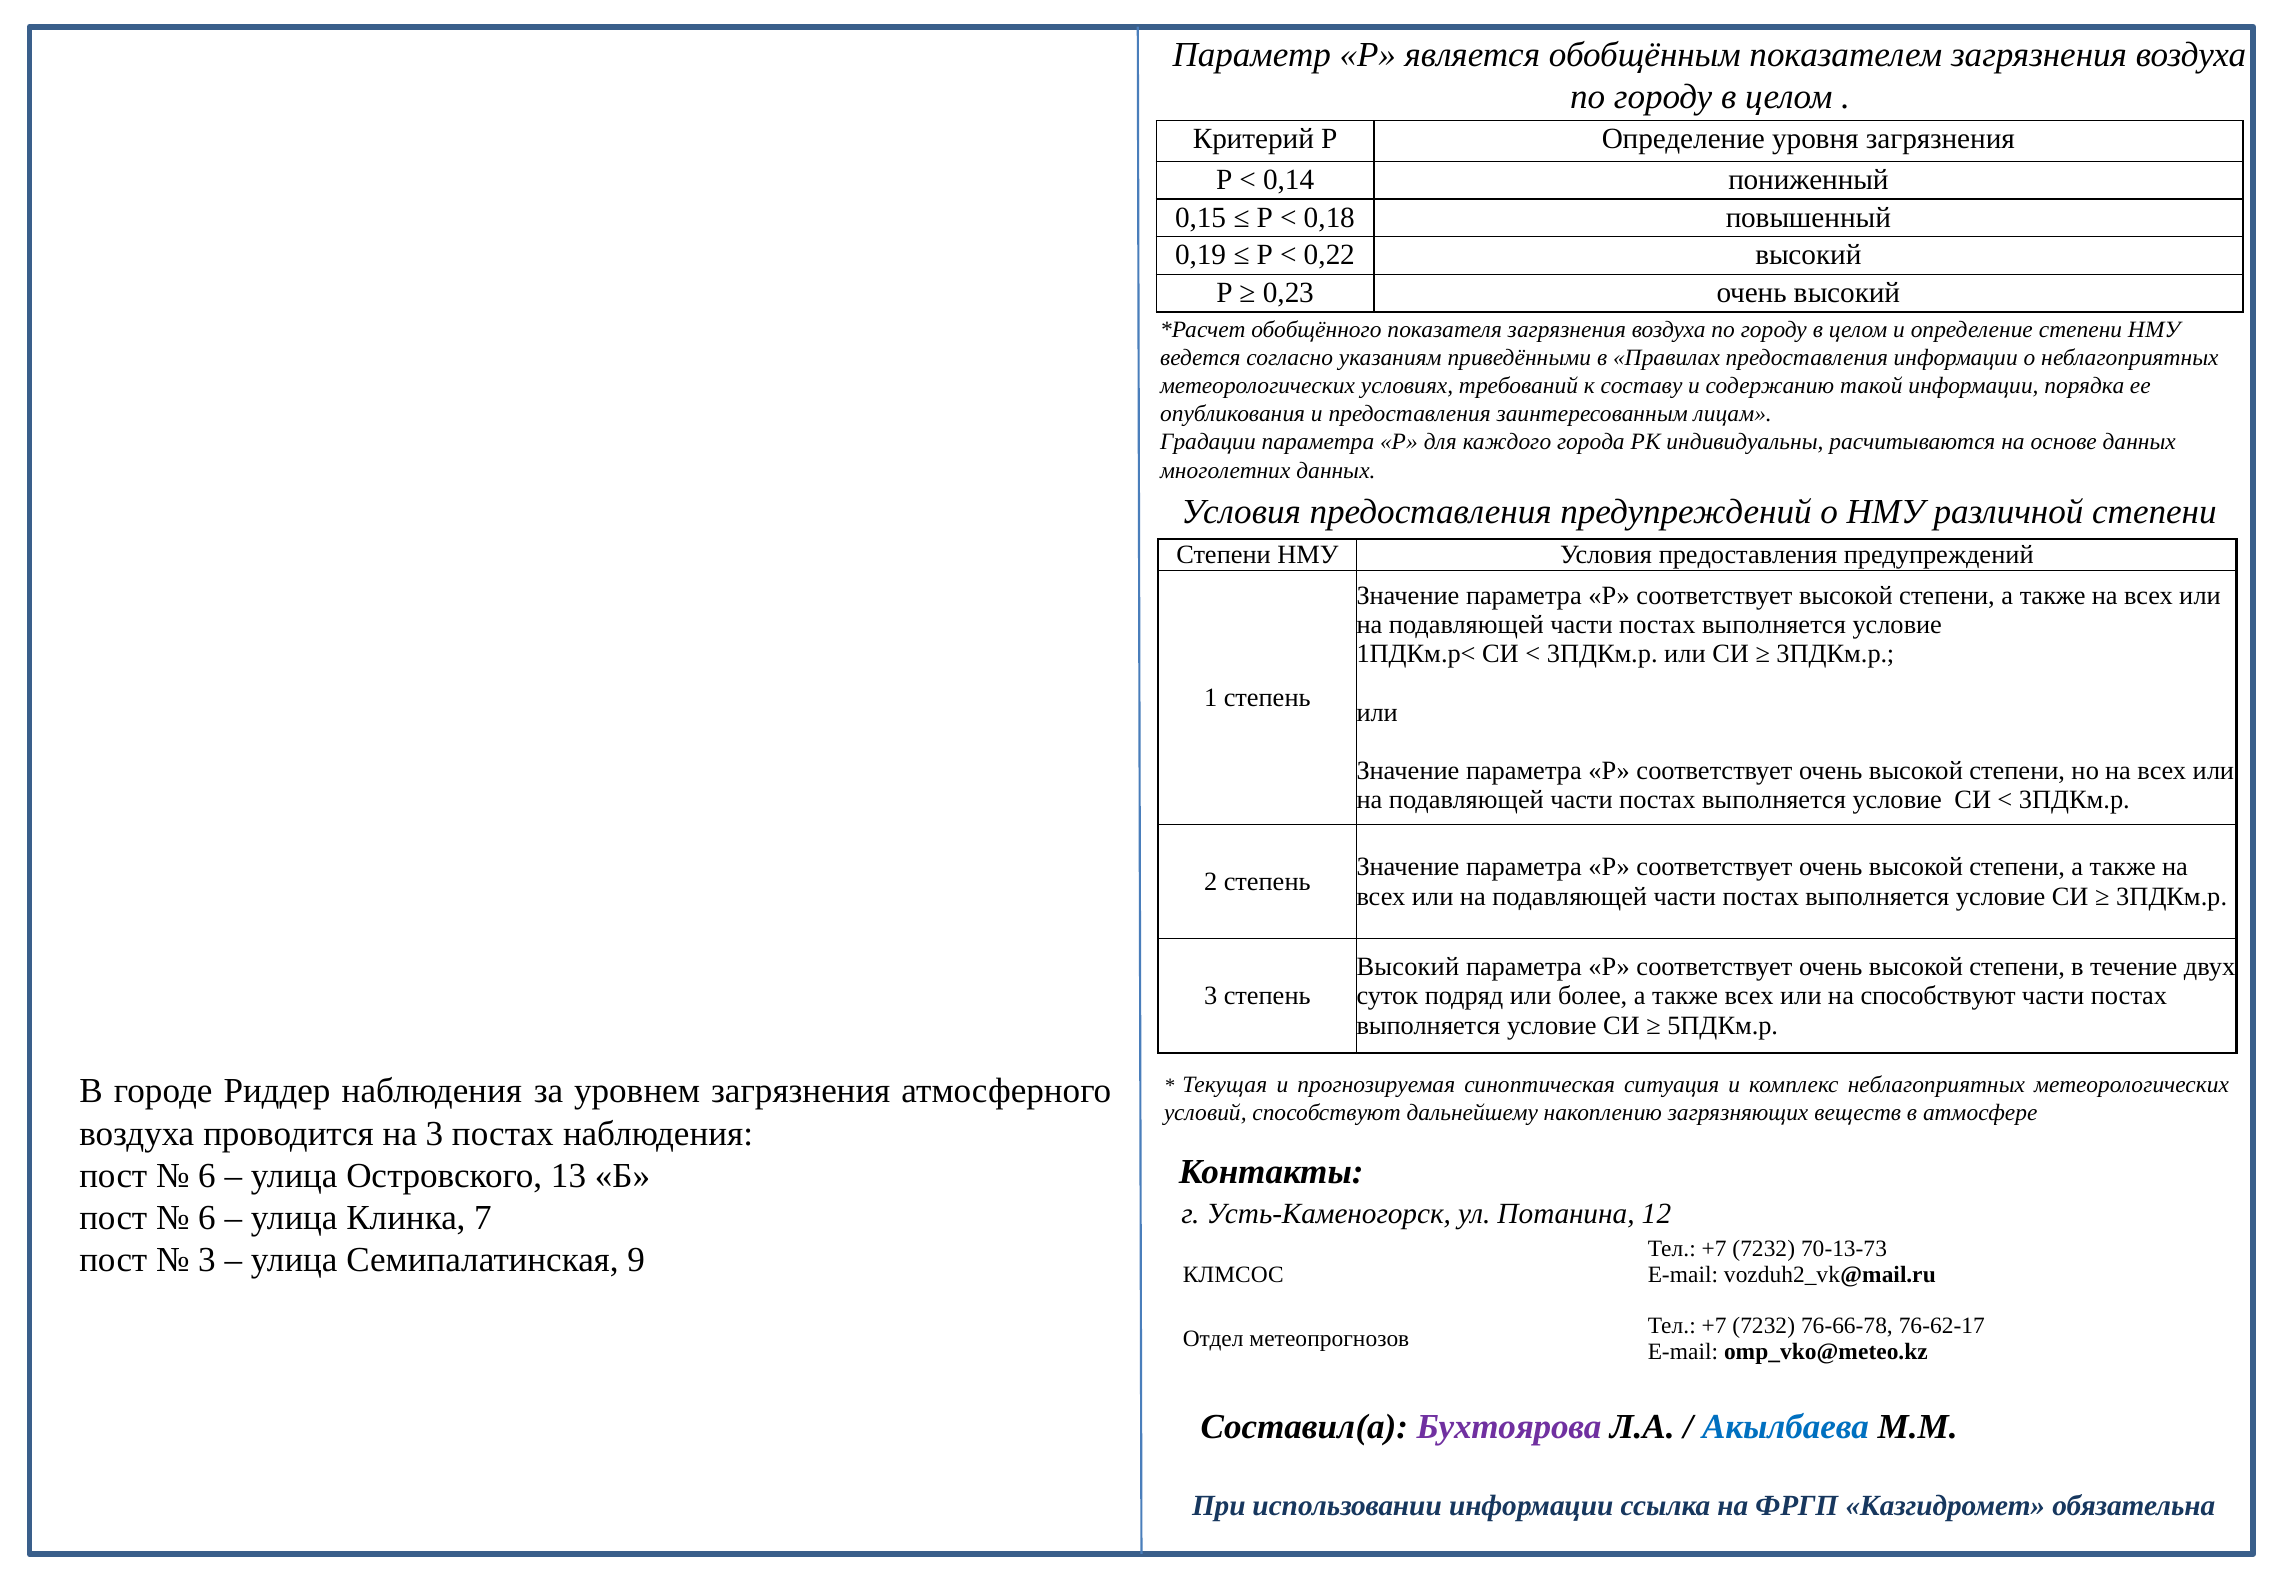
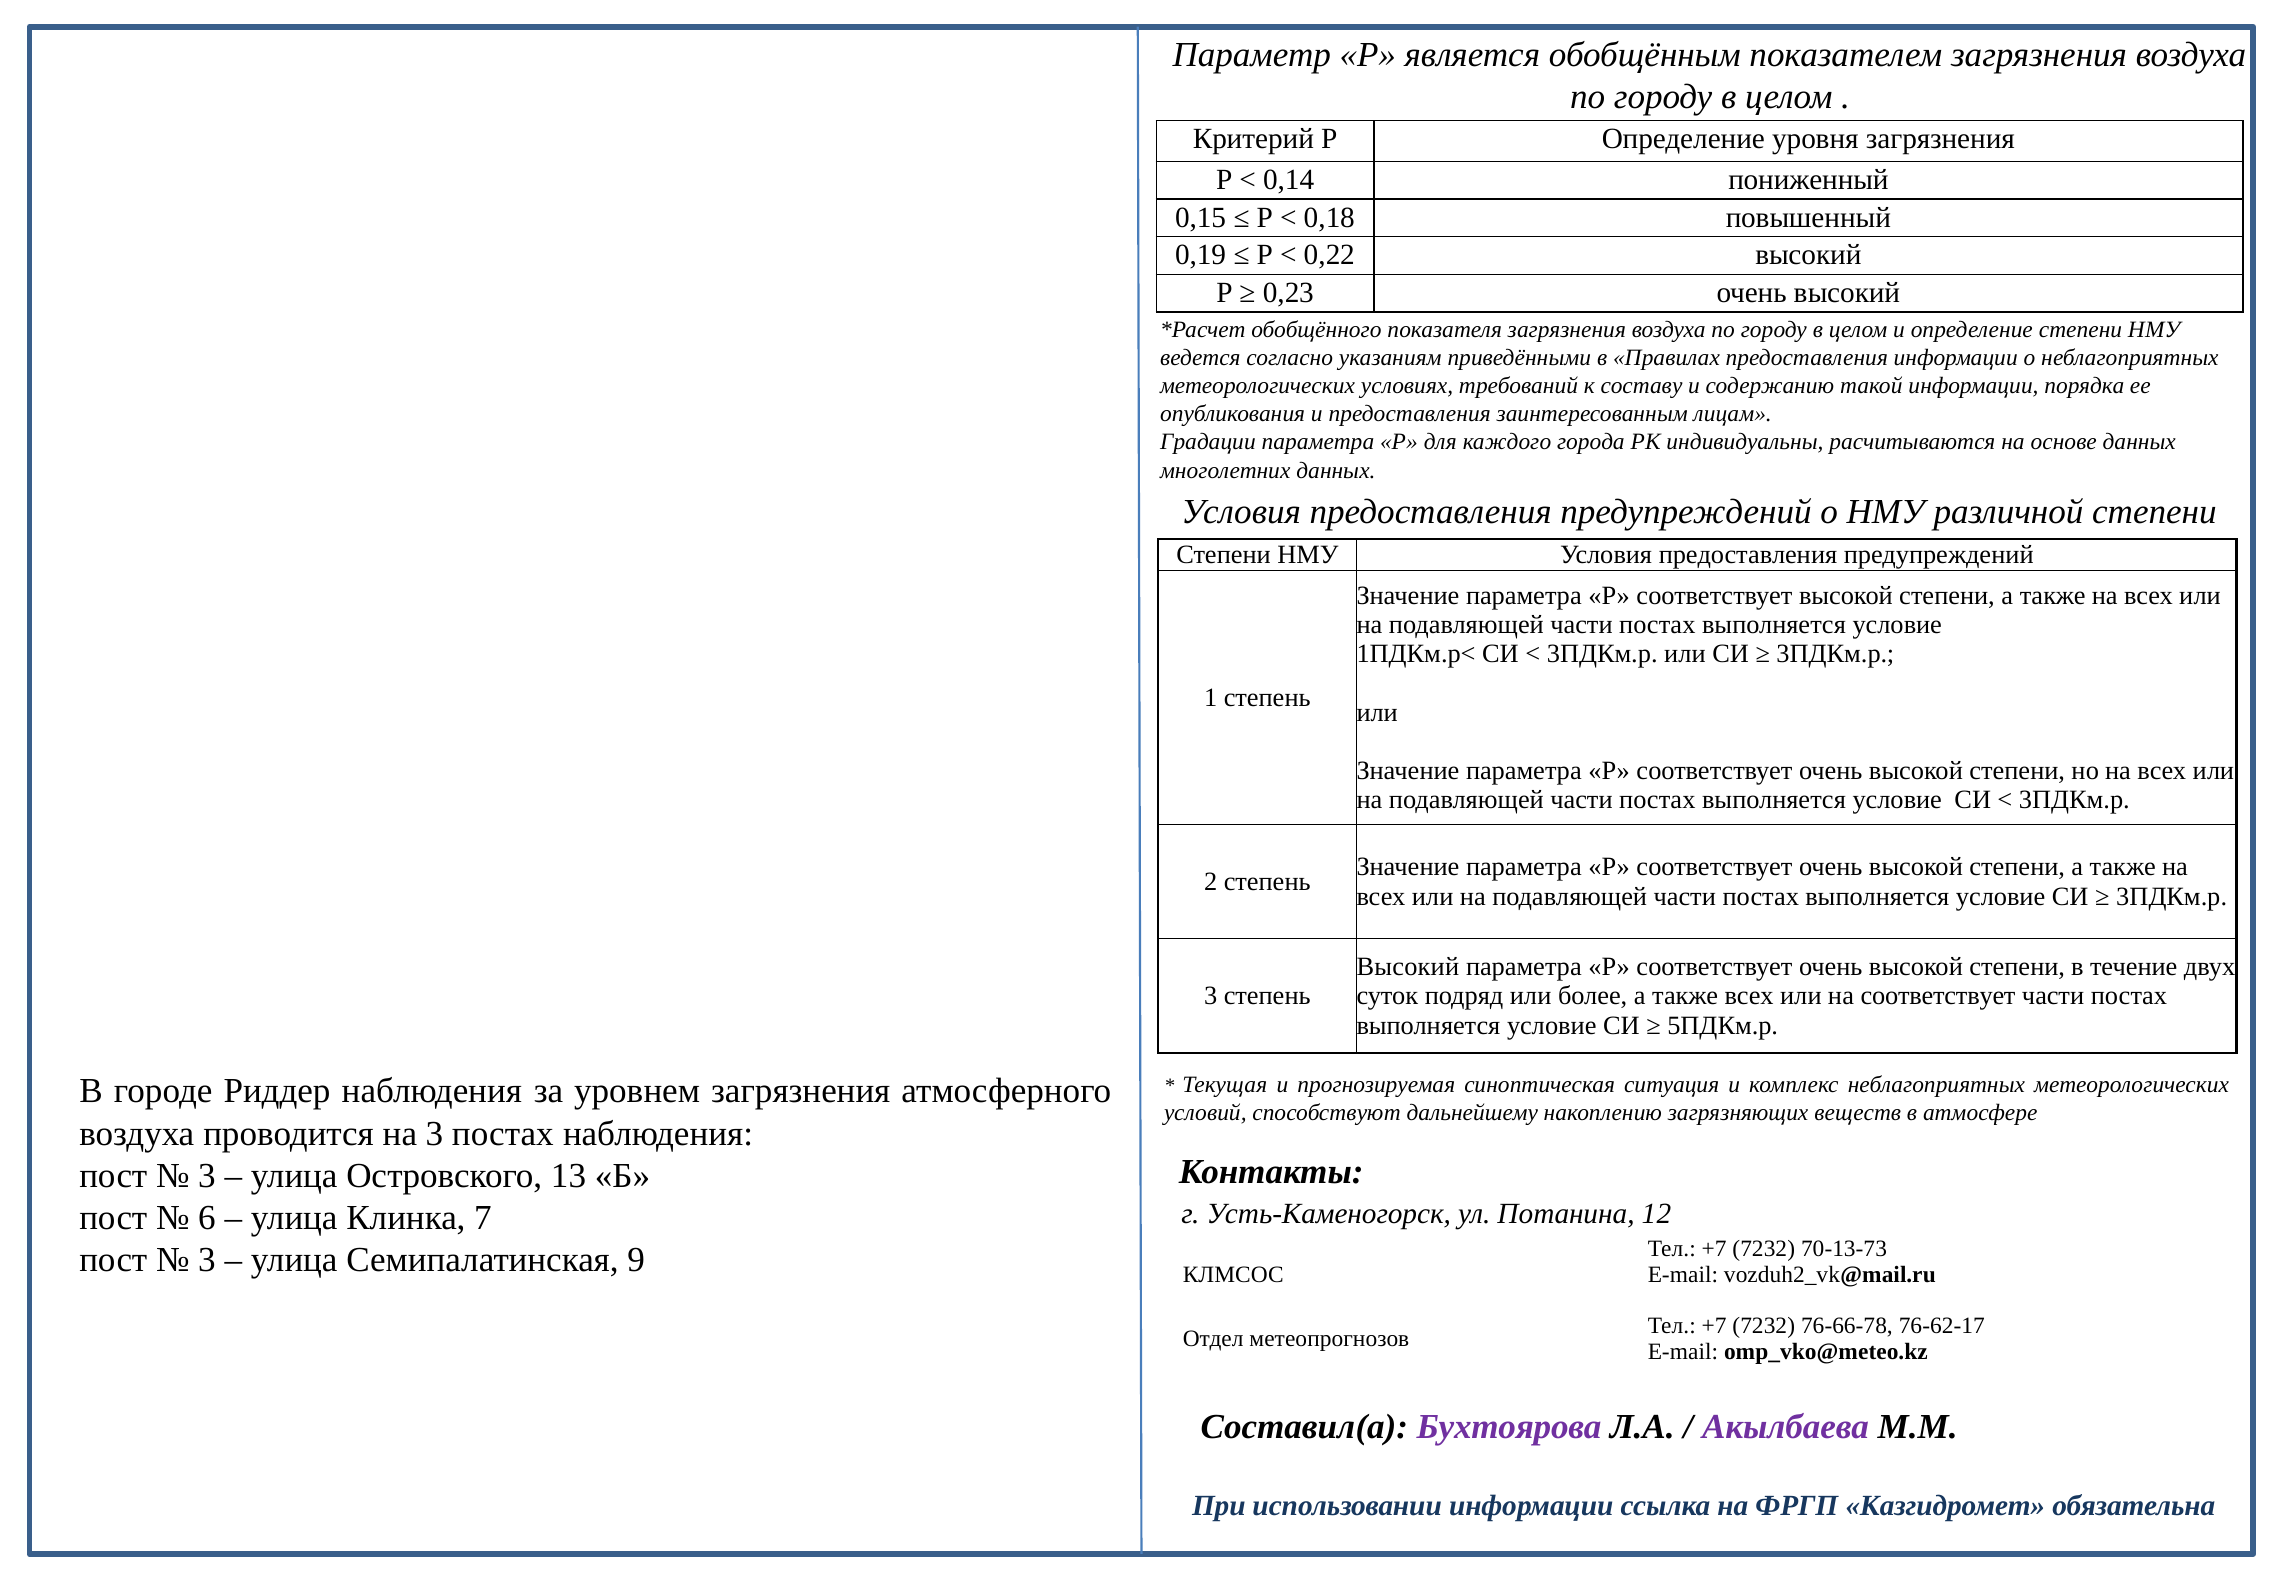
на способствуют: способствуют -> соответствует (1938, 996)
6: 6 -> 3 (207, 1175)
Акылбаева colour: blue -> purple (1786, 1427)
